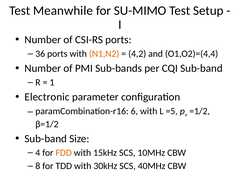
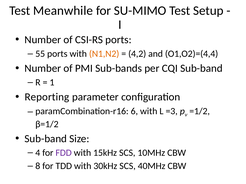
36: 36 -> 55 (40, 54)
Electronic: Electronic -> Reporting (47, 97)
=5: =5 -> =3 (172, 111)
FDD colour: orange -> purple (64, 153)
